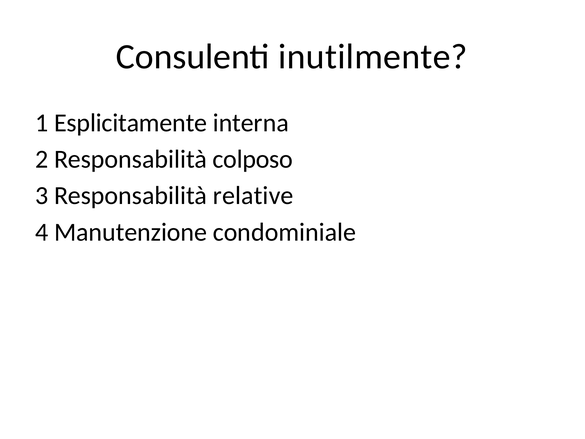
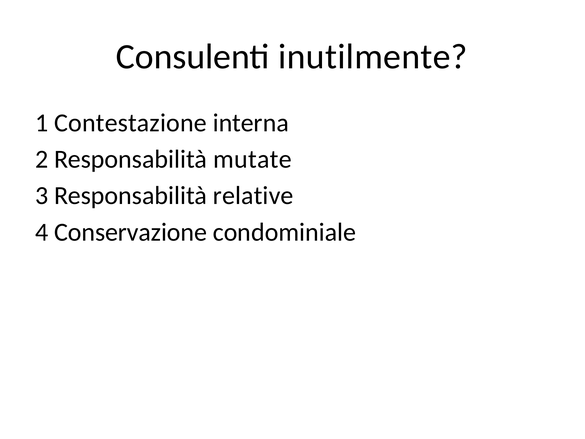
Esplicitamente: Esplicitamente -> Contestazione (130, 123)
colposo: colposo -> mutate (252, 159)
Manutenzione: Manutenzione -> Conservazione (131, 232)
